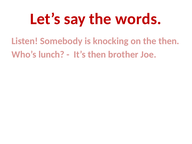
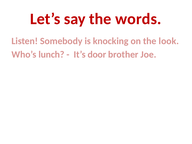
the then: then -> look (169, 41)
It’s then: then -> door (97, 54)
